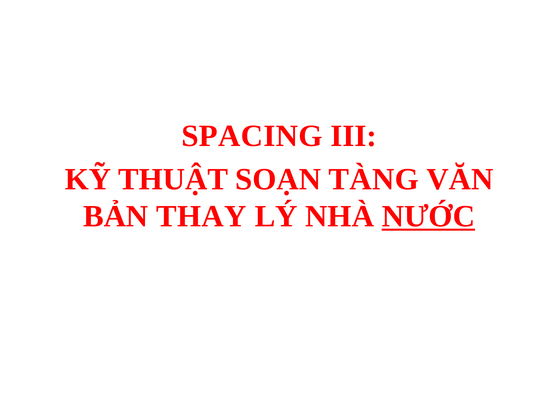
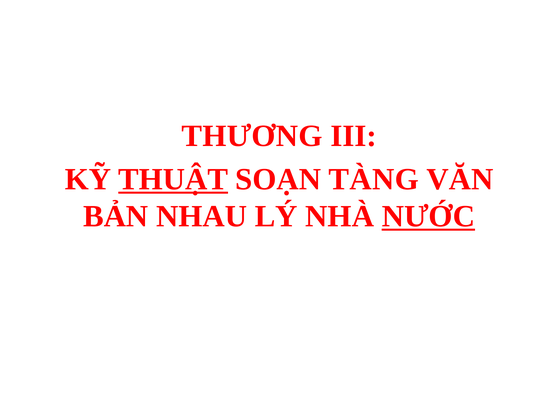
SPACING: SPACING -> THƯƠNG (252, 136)
THUẬT underline: none -> present (173, 179)
THAY: THAY -> NHAU (202, 216)
